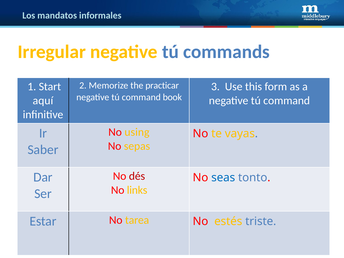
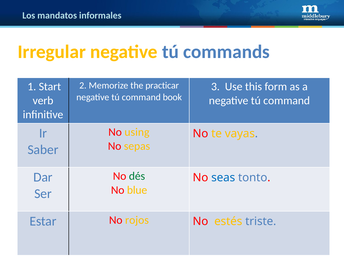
aquí: aquí -> verb (43, 101)
dés colour: red -> green (137, 176)
links: links -> blue (137, 190)
tarea: tarea -> rojos (137, 220)
